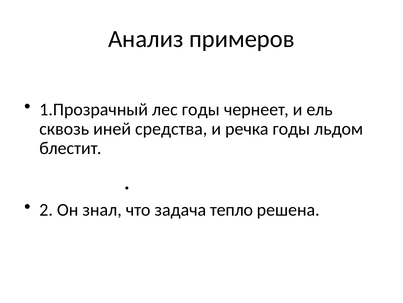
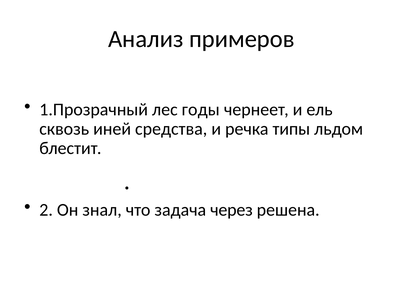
речка годы: годы -> типы (291, 129)
тепло: тепло -> через (231, 209)
